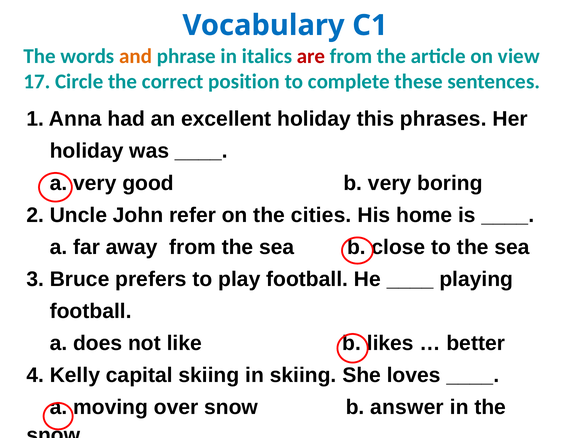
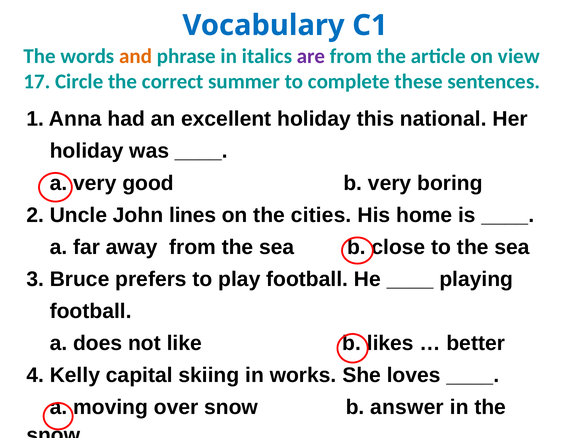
are colour: red -> purple (311, 56)
position: position -> summer (244, 81)
phrases: phrases -> national (443, 119)
refer: refer -> lines (193, 215)
in skiing: skiing -> works (303, 375)
